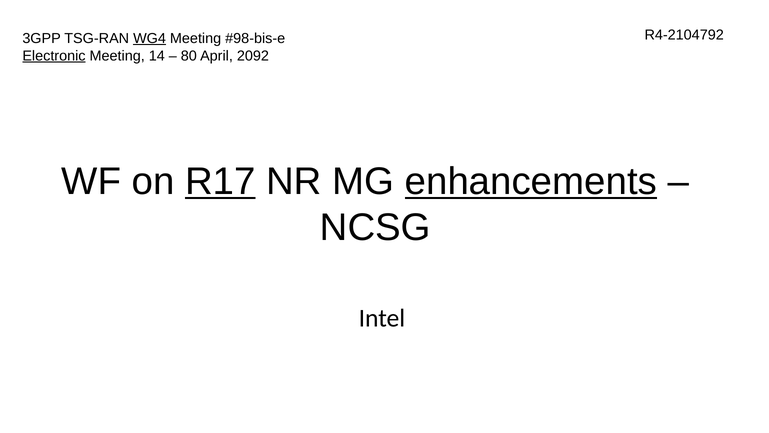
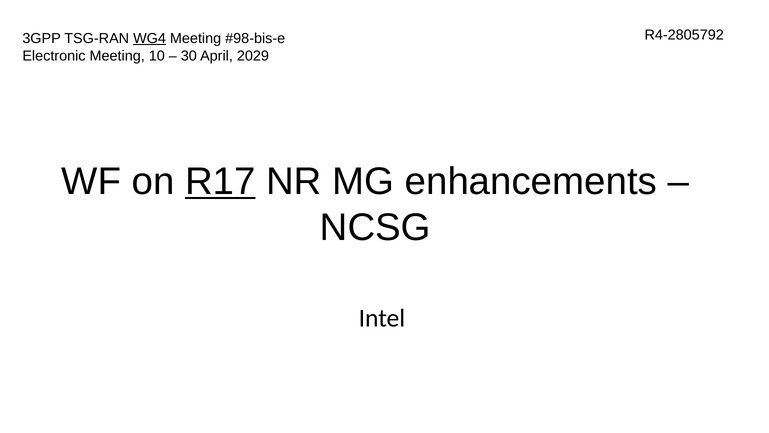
R4-2104792: R4-2104792 -> R4-2805792 (684, 35)
Electronic underline: present -> none (54, 56)
14: 14 -> 10 (157, 56)
80: 80 -> 30 (189, 56)
2092: 2092 -> 2029 (253, 56)
enhancements underline: present -> none (531, 181)
